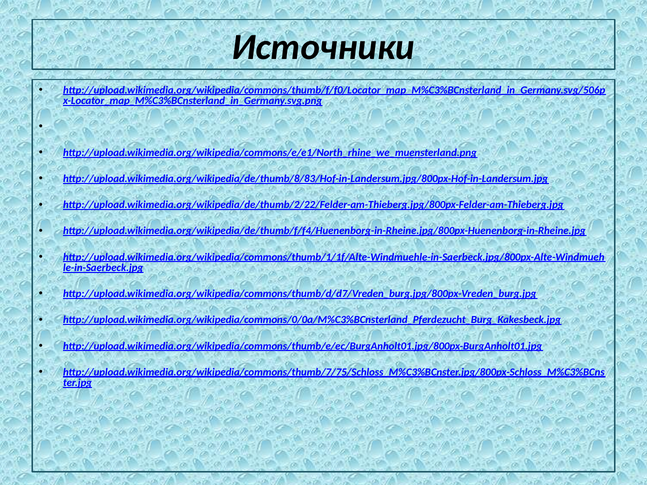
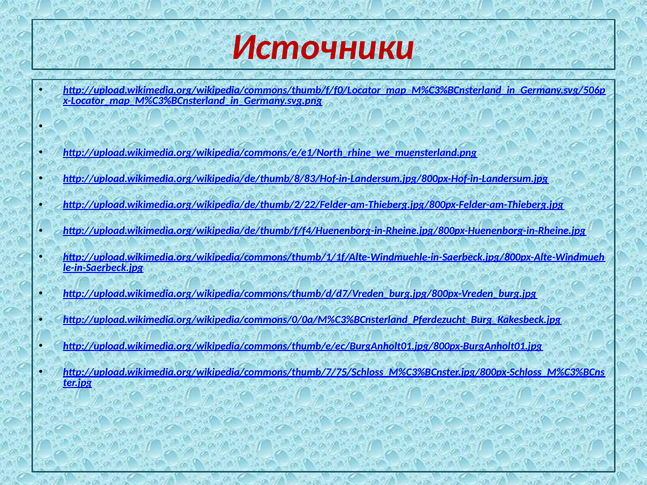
Источники colour: black -> red (323, 47)
